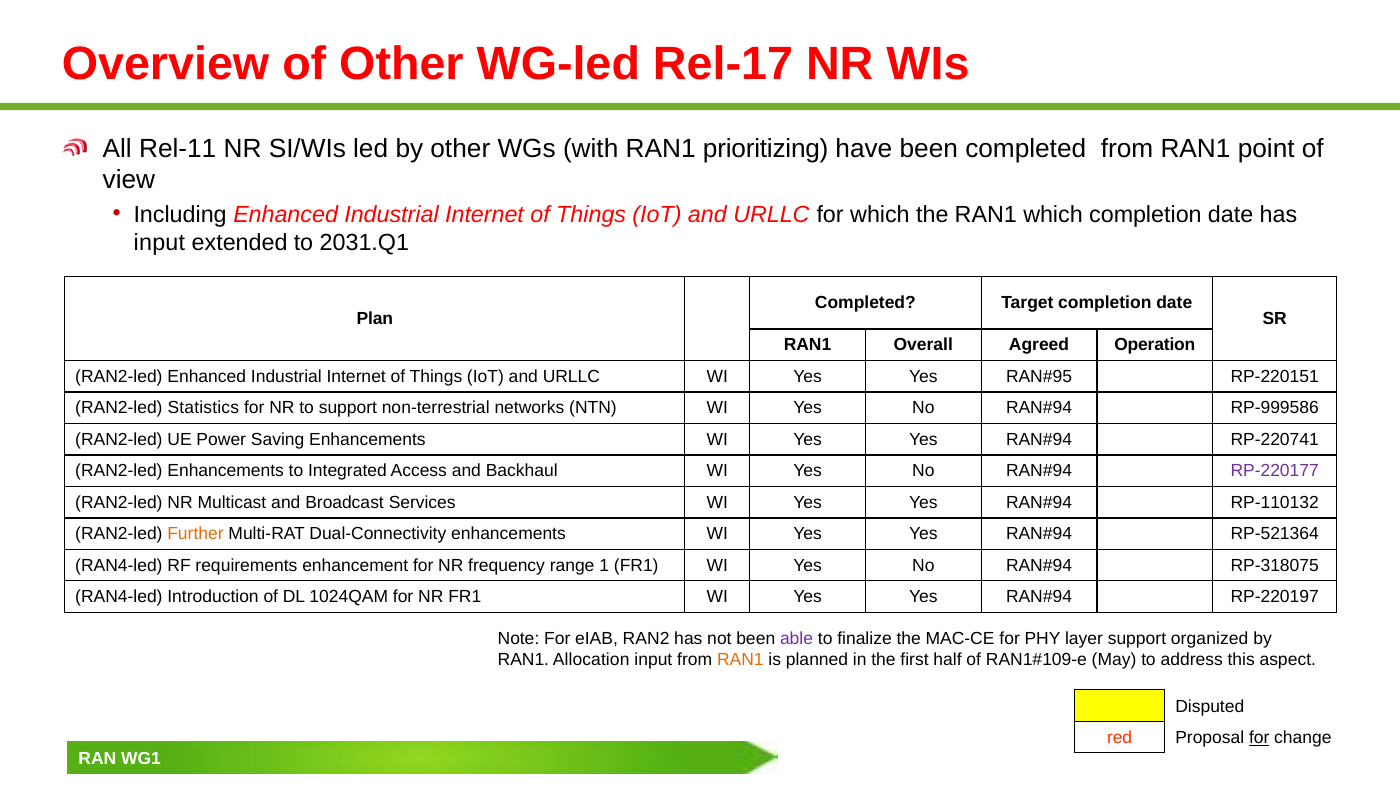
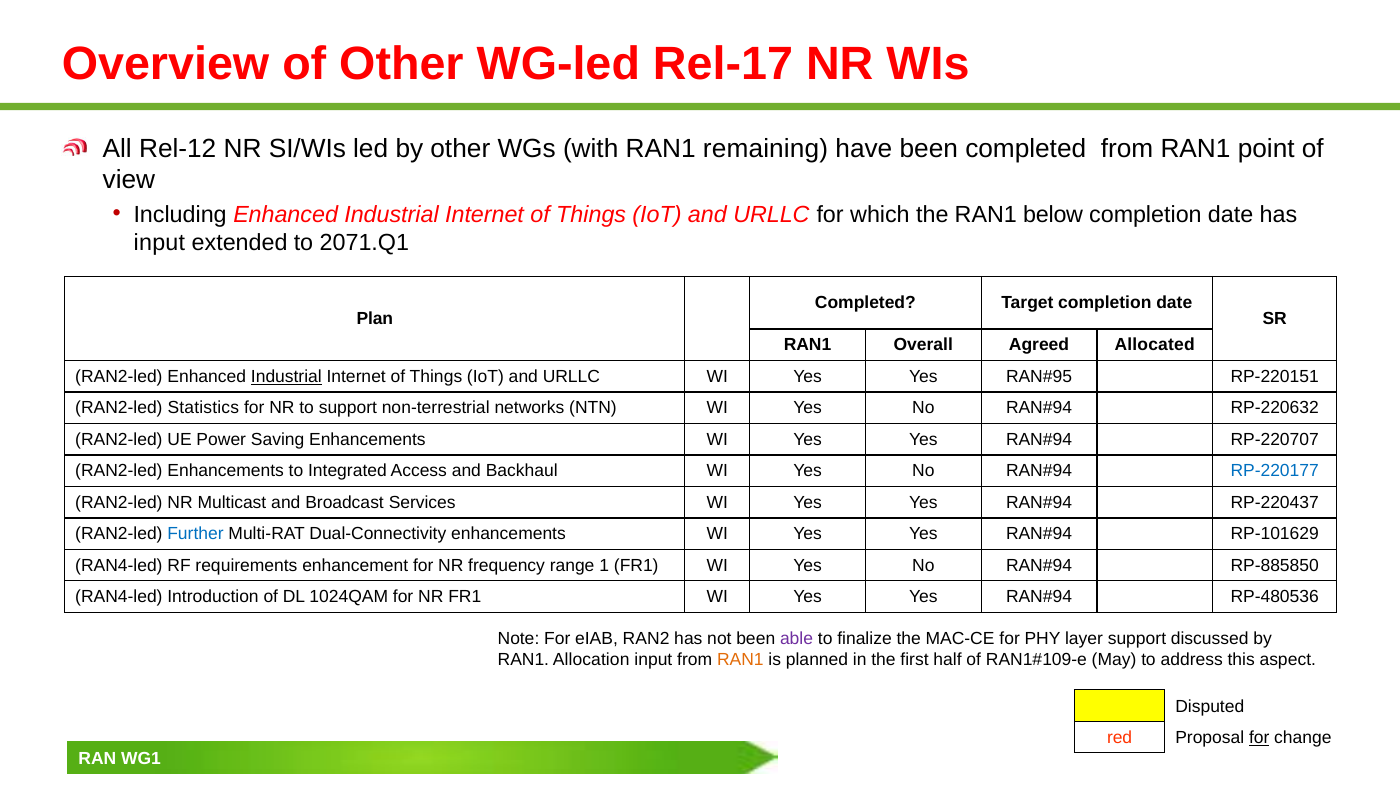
Rel-11: Rel-11 -> Rel-12 (178, 148)
prioritizing: prioritizing -> remaining (766, 148)
RAN1 which: which -> below (1053, 214)
2031.Q1: 2031.Q1 -> 2071.Q1 (364, 242)
Operation: Operation -> Allocated (1155, 345)
Industrial underline: none -> present (286, 376)
RP-999586: RP-999586 -> RP-220632 (1275, 408)
RP-220741: RP-220741 -> RP-220707 (1275, 439)
RP-220177 colour: purple -> blue (1275, 471)
RP-110132: RP-110132 -> RP-220437 (1275, 502)
Further colour: orange -> blue (195, 534)
RP-521364: RP-521364 -> RP-101629 (1275, 534)
RP-318075: RP-318075 -> RP-885850 (1275, 565)
RP-220197: RP-220197 -> RP-480536 (1275, 597)
organized: organized -> discussed (1210, 638)
